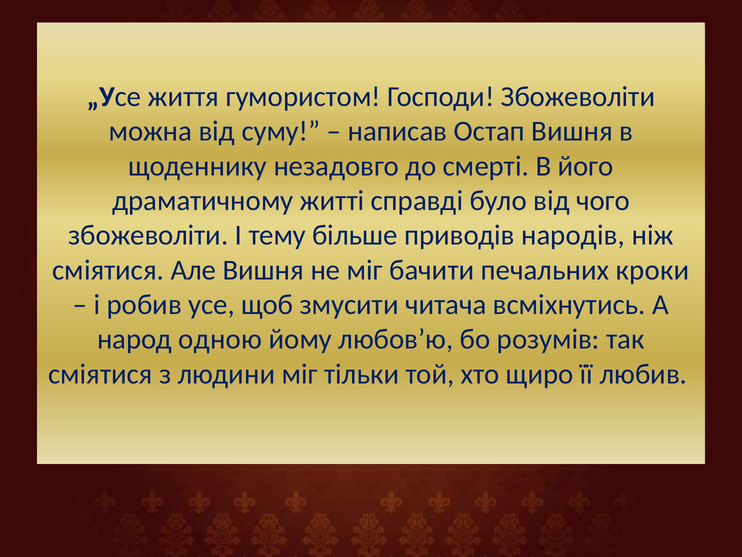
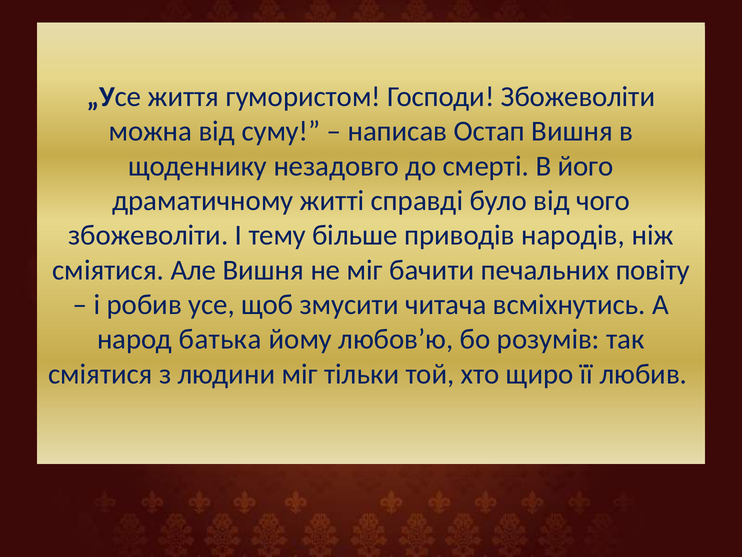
кроки: кроки -> повіту (653, 270)
одною: одною -> батька (220, 339)
